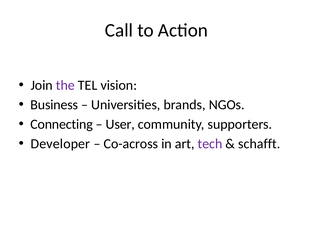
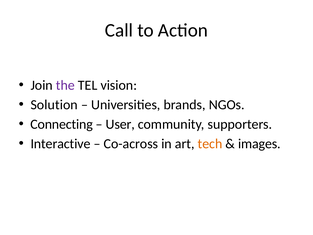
Business: Business -> Solution (54, 105)
Developer: Developer -> Interactive (61, 144)
tech colour: purple -> orange (210, 144)
schafft: schafft -> images (259, 144)
